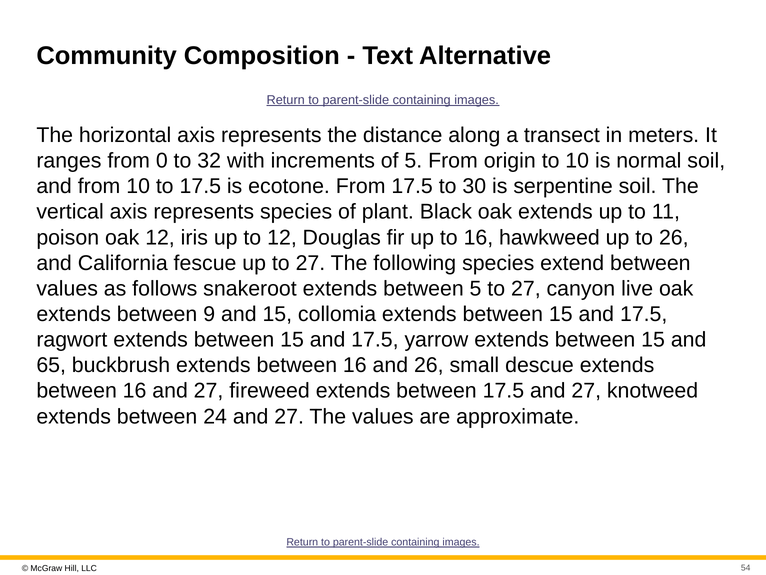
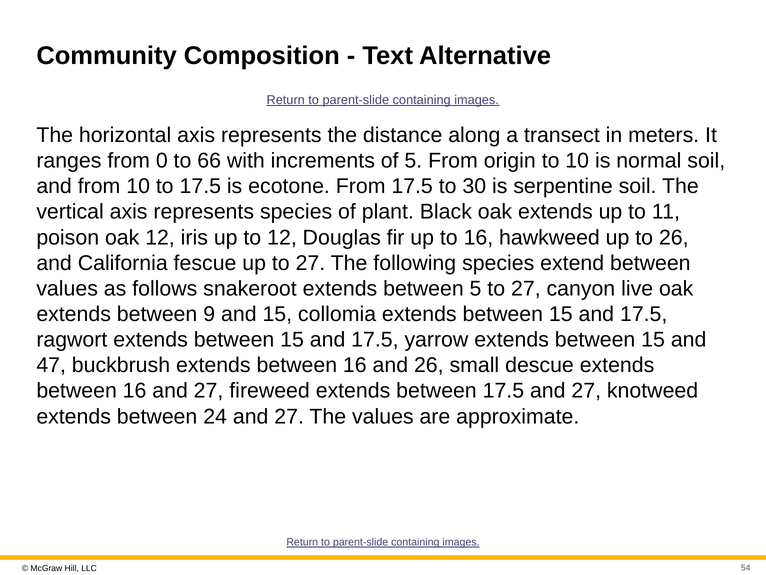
32: 32 -> 66 (209, 161)
65: 65 -> 47 (51, 365)
